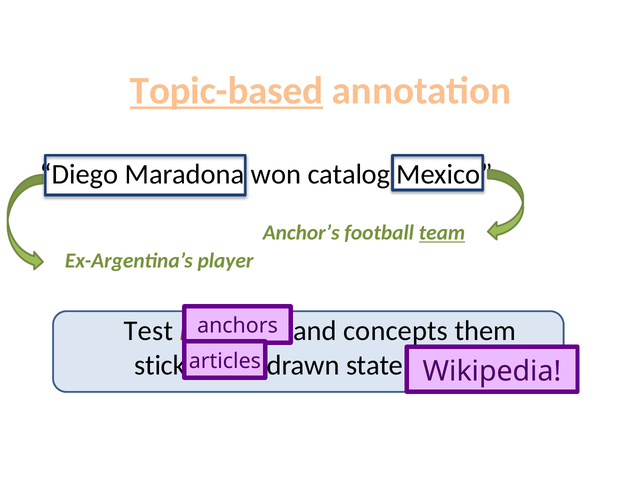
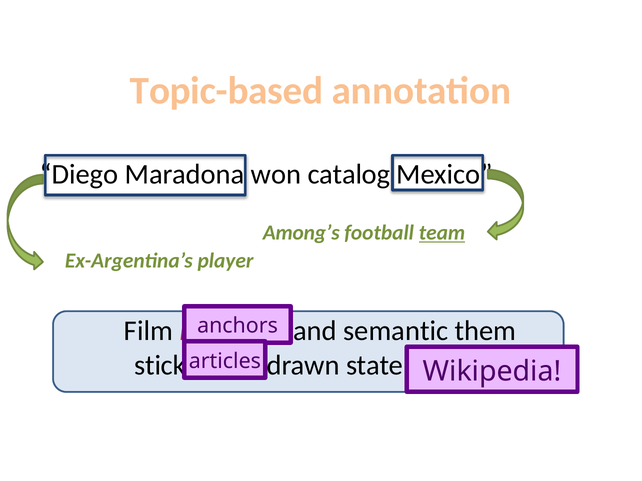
Topic-based underline: present -> none (226, 91)
Anchor’s: Anchor’s -> Among’s (301, 233)
Test: Test -> Film (148, 331)
concepts: concepts -> semantic (396, 331)
